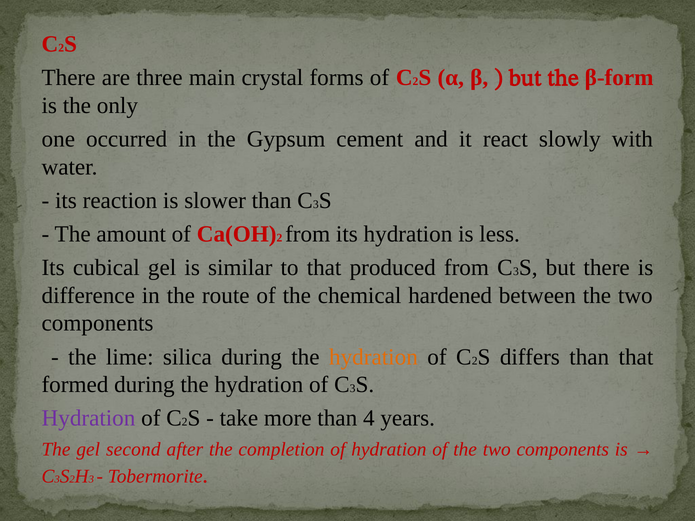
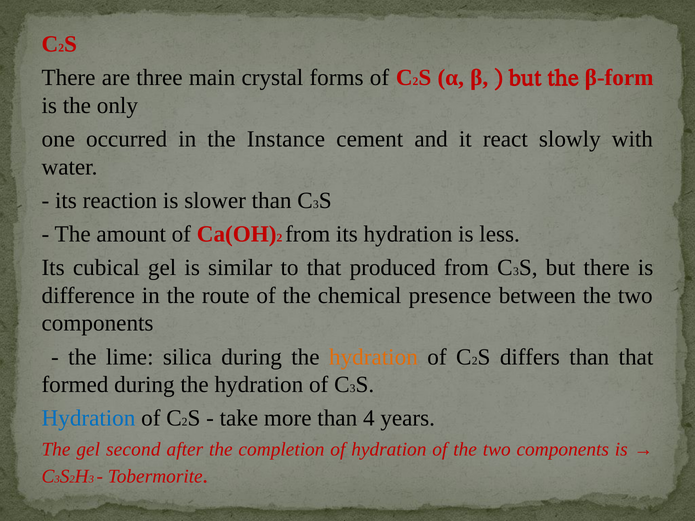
Gypsum: Gypsum -> Instance (286, 139)
hardened: hardened -> presence (450, 296)
Hydration colour: purple -> blue (88, 418)
